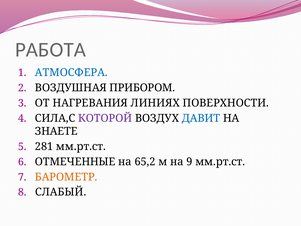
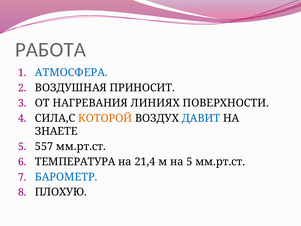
ПРИБОРОМ: ПРИБОРОМ -> ПРИНОСИТ (142, 88)
КОТОРОЙ colour: purple -> orange (105, 118)
281: 281 -> 557 (44, 146)
ОТМЕЧЕННЫЕ: ОТМЕЧЕННЫЕ -> ТЕМПЕРАТУРА (75, 162)
65,2: 65,2 -> 21,4 (145, 162)
на 9: 9 -> 5 (189, 162)
БАРОМЕТР colour: orange -> blue (66, 177)
СЛАБЫЙ: СЛАБЫЙ -> ПЛОХУЮ (61, 192)
